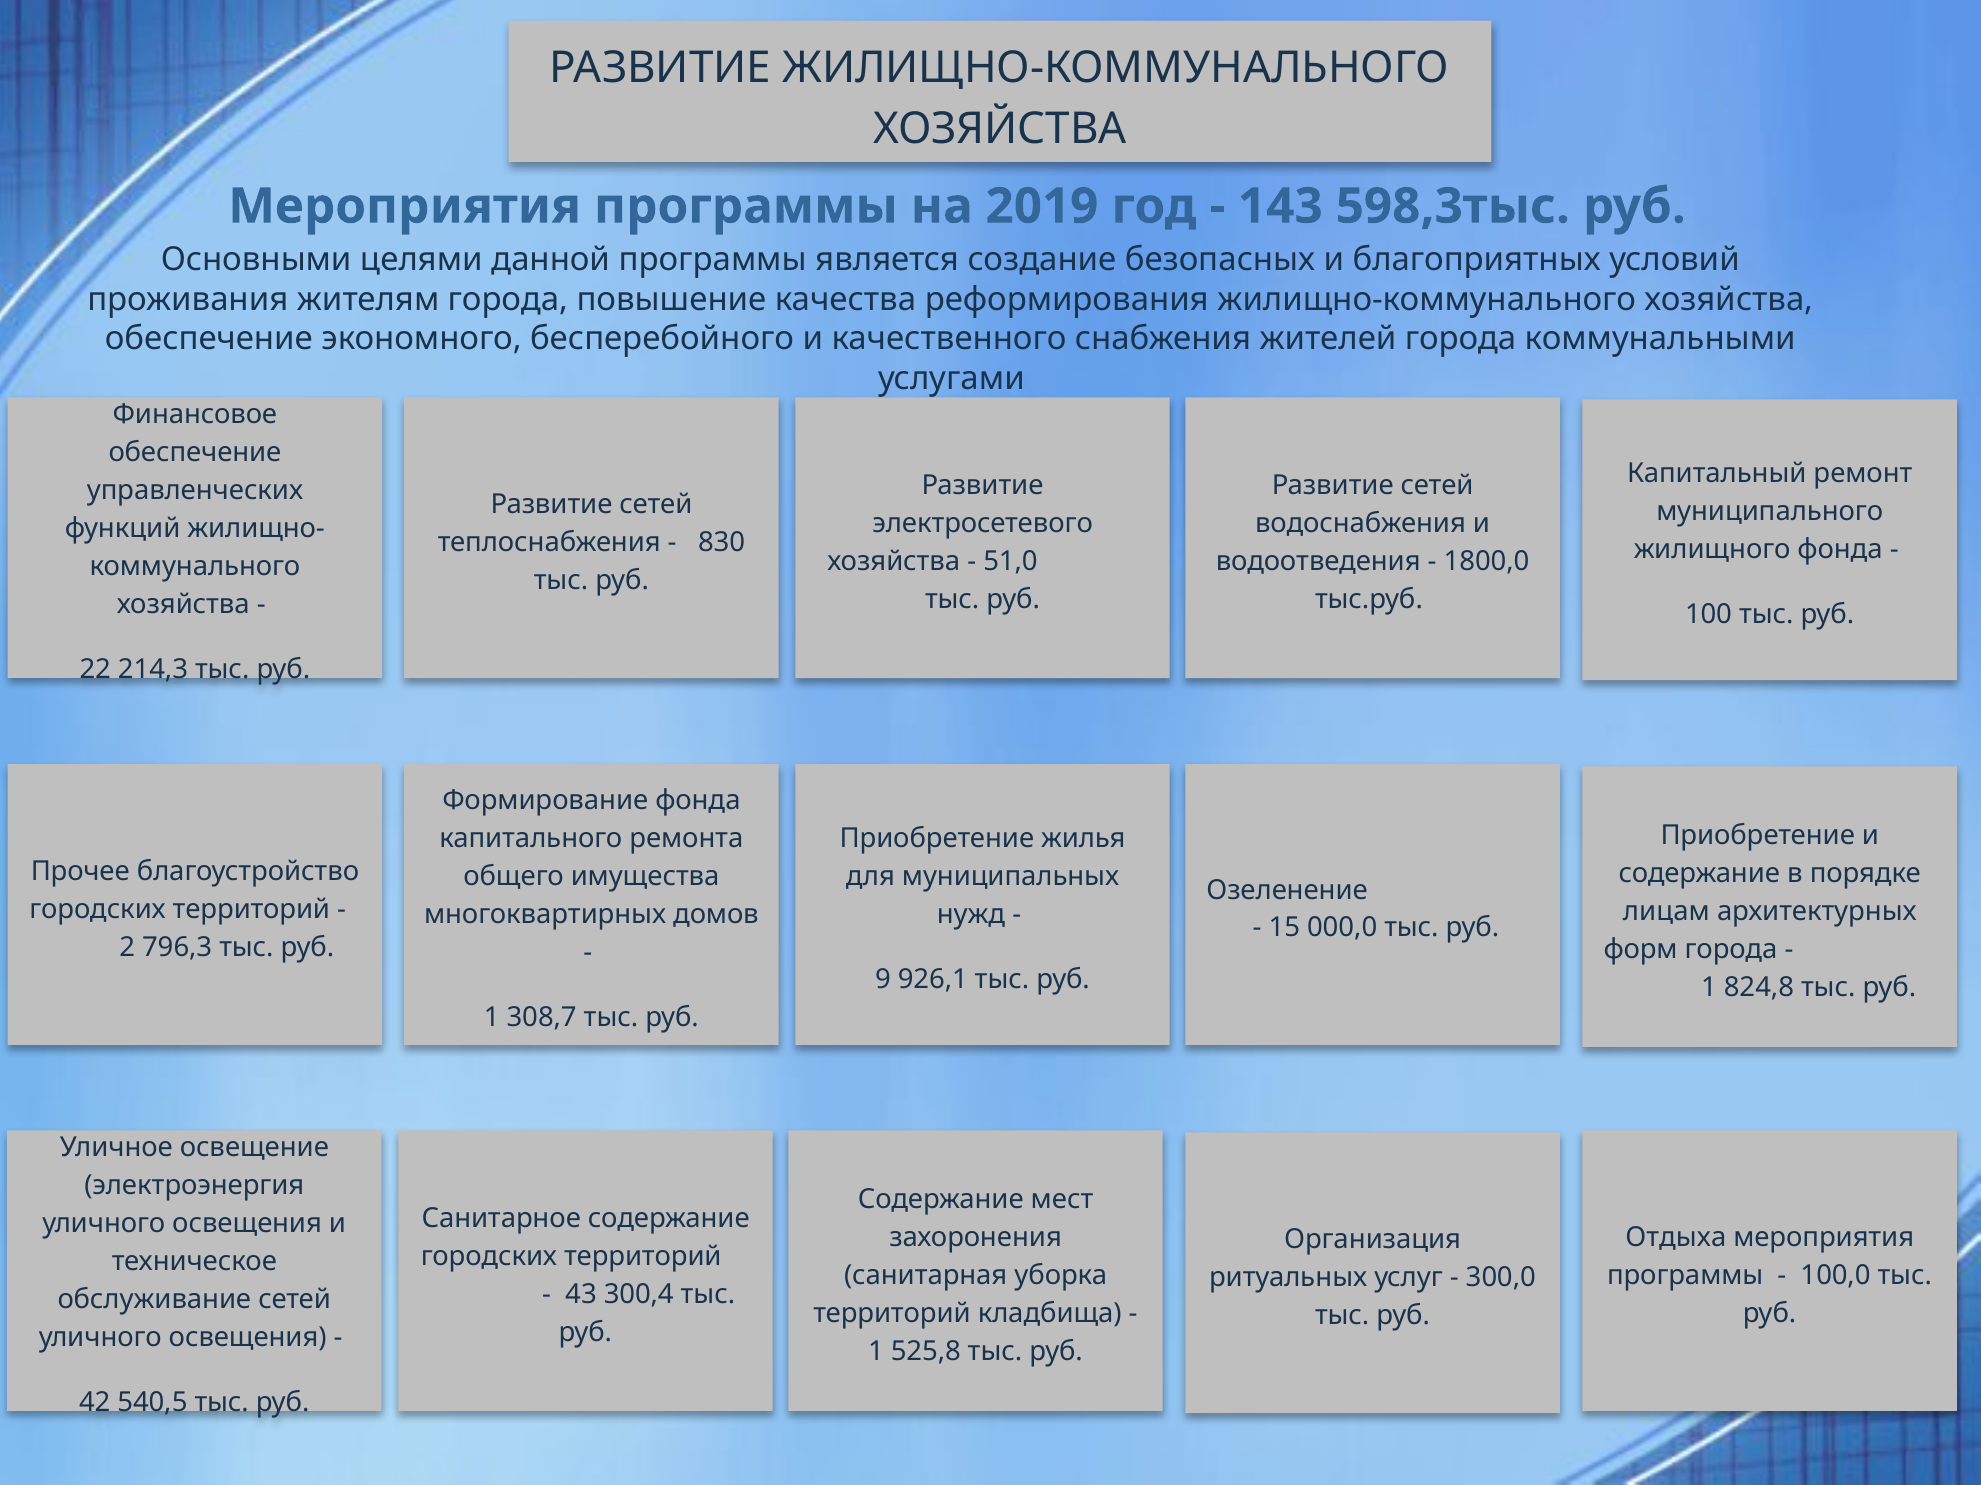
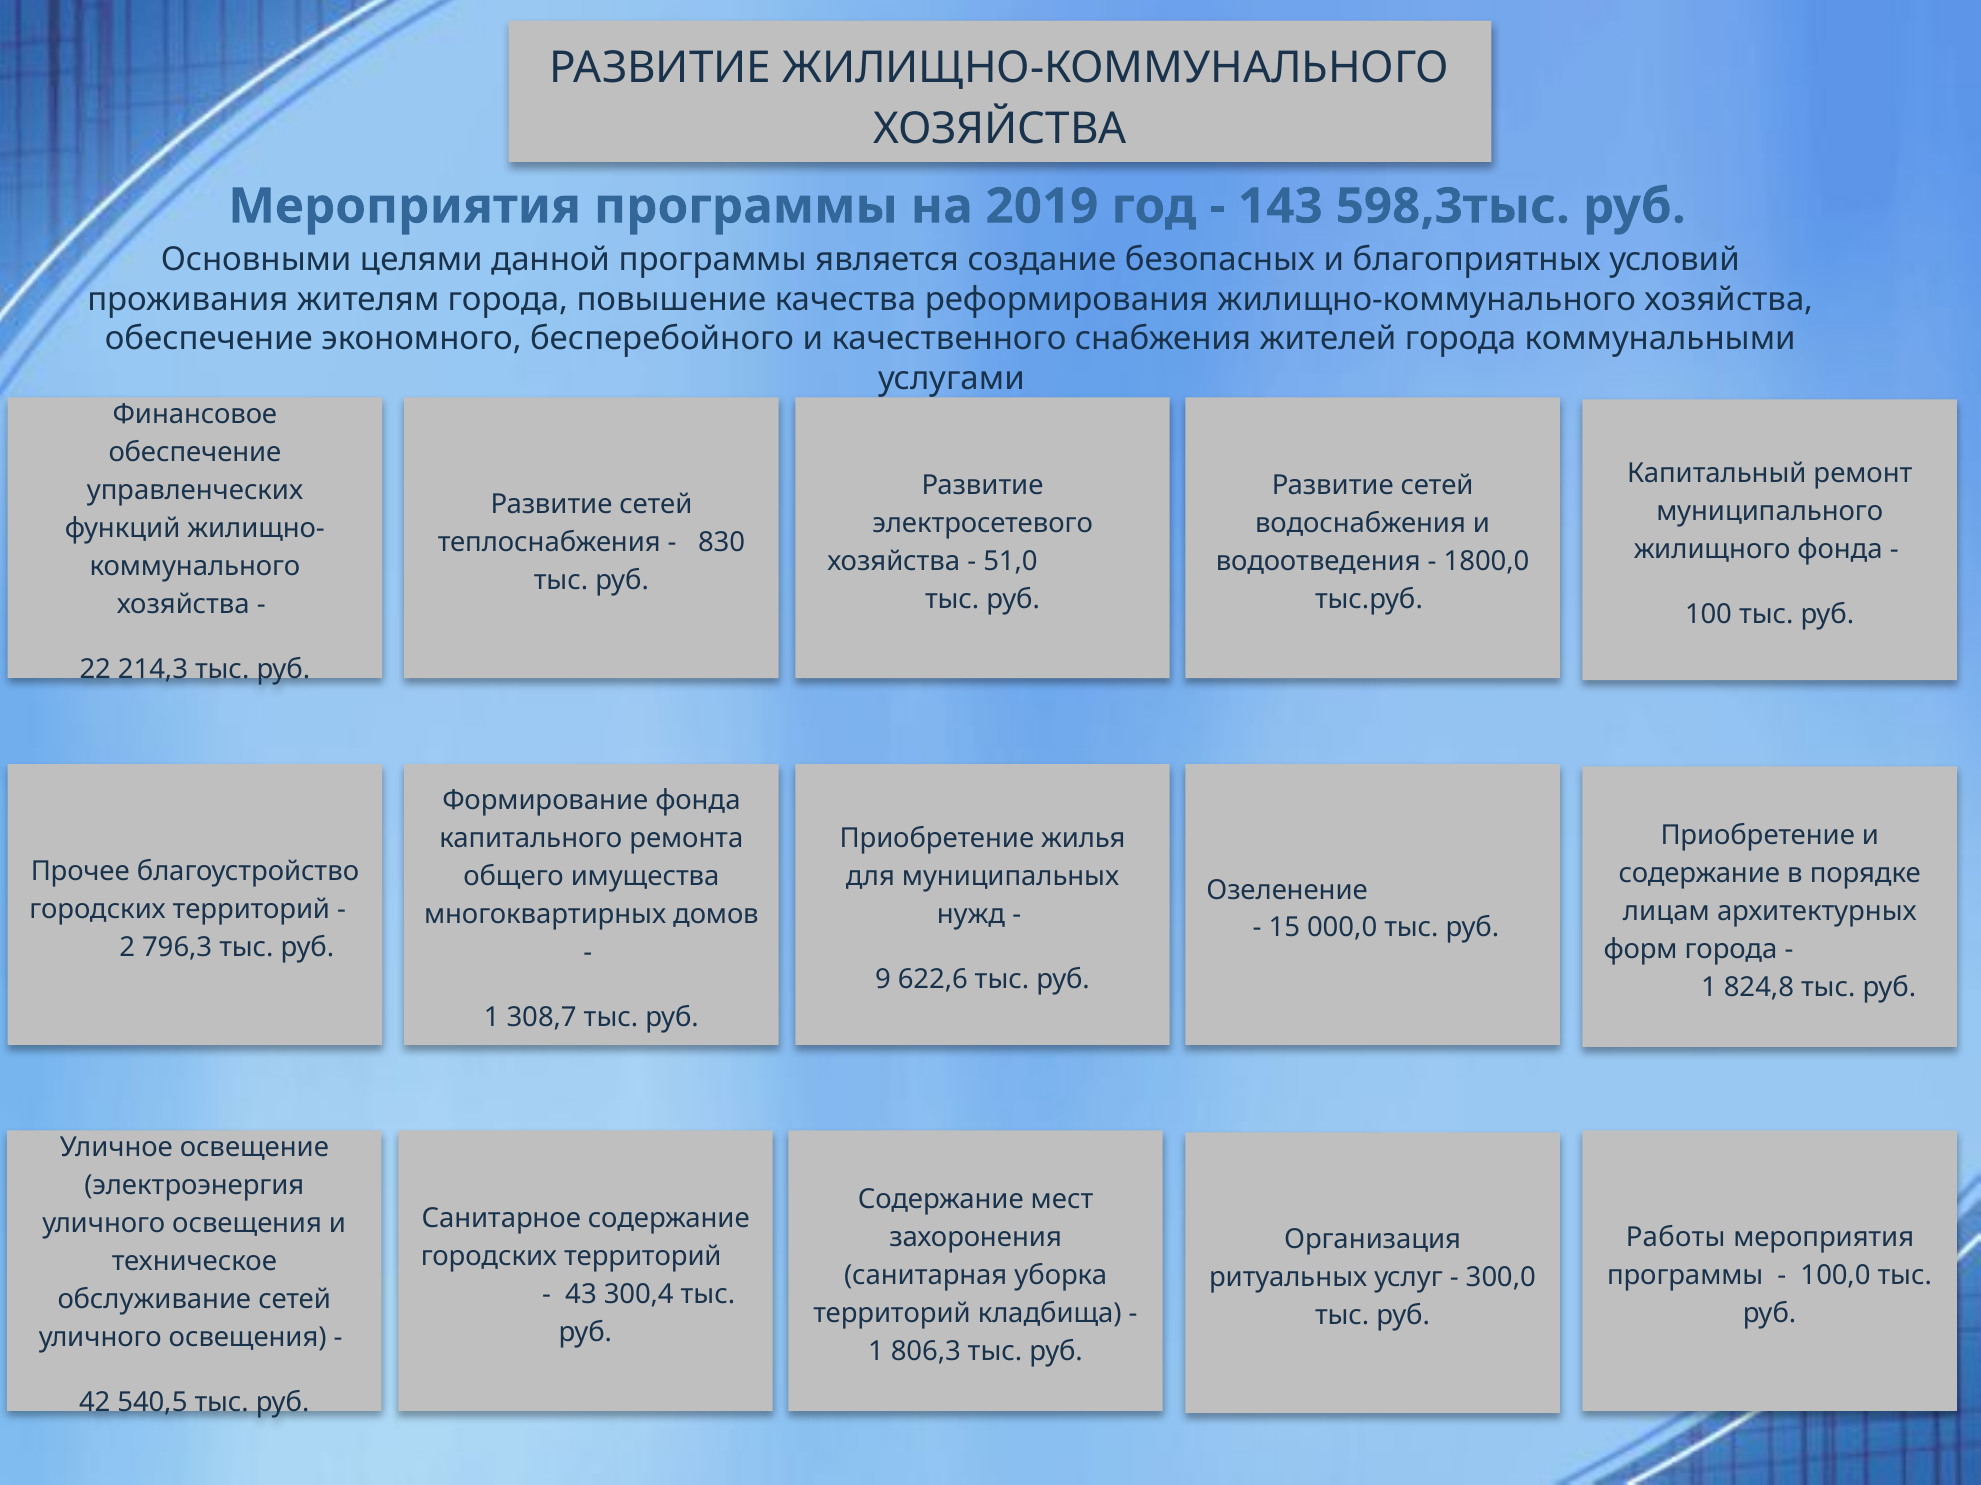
926,1: 926,1 -> 622,6 (933, 980)
Отдыха: Отдыха -> Работы (1676, 1238)
525,8: 525,8 -> 806,3 (926, 1352)
